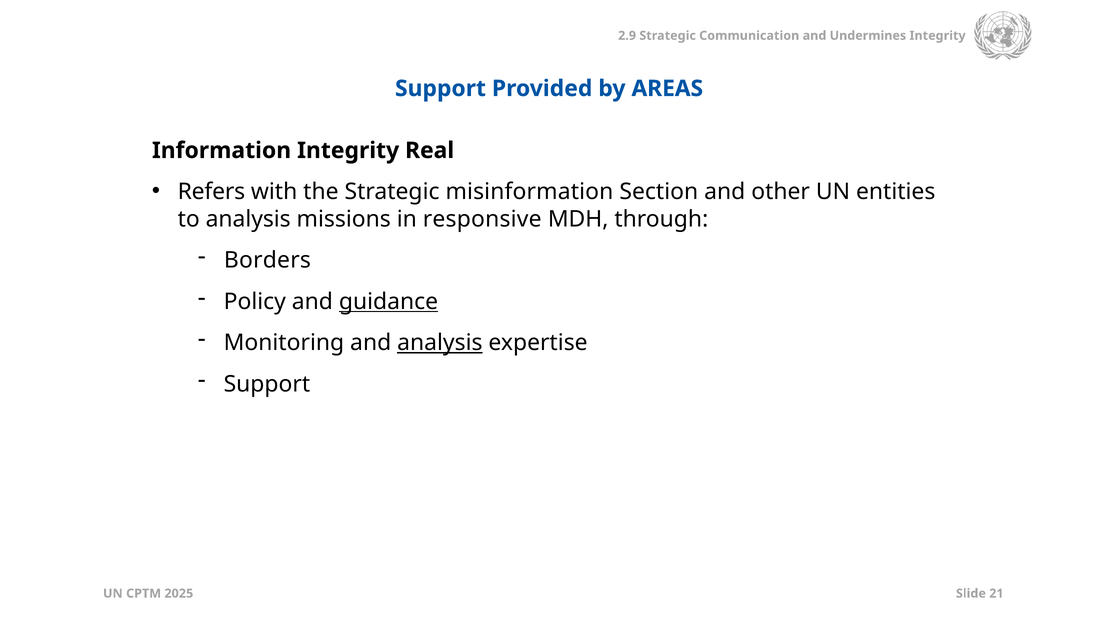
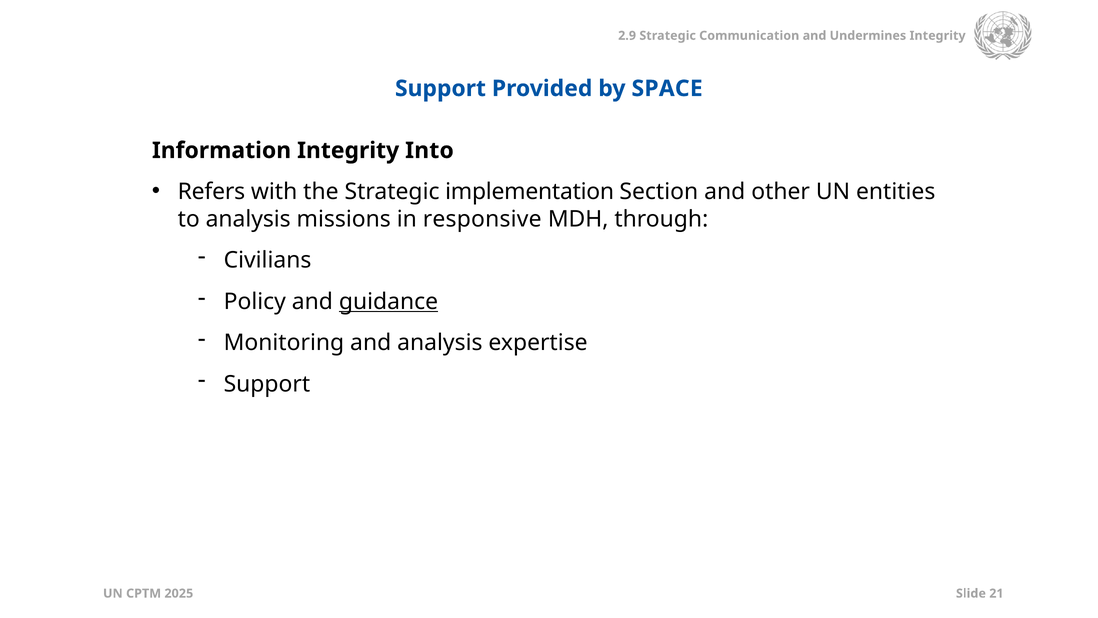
AREAS: AREAS -> SPACE (667, 88)
Real: Real -> Into (429, 150)
misinformation: misinformation -> implementation (530, 192)
Borders: Borders -> Civilians (268, 260)
analysis underline: present -> none (440, 343)
